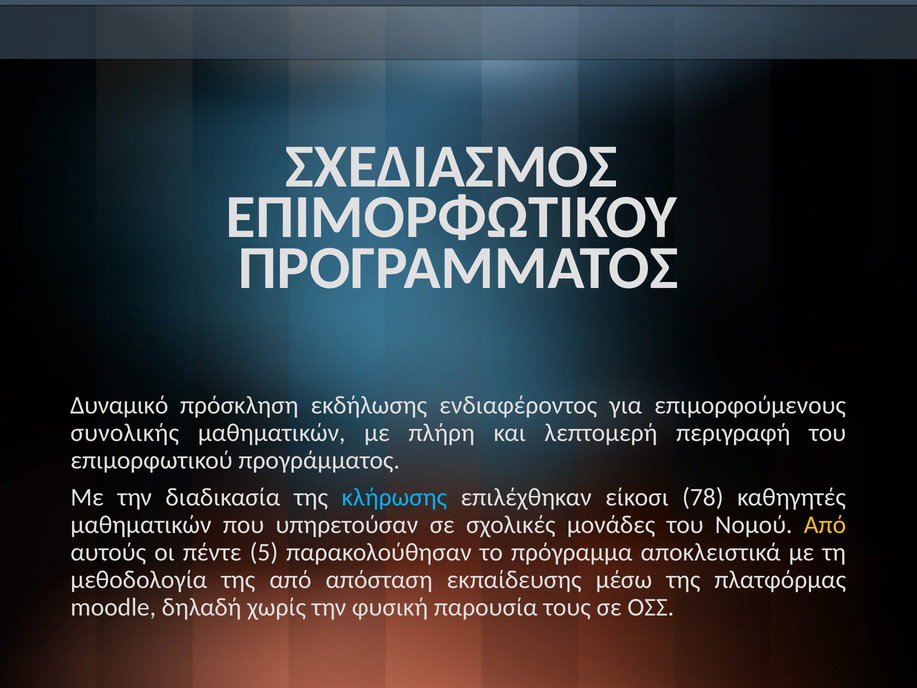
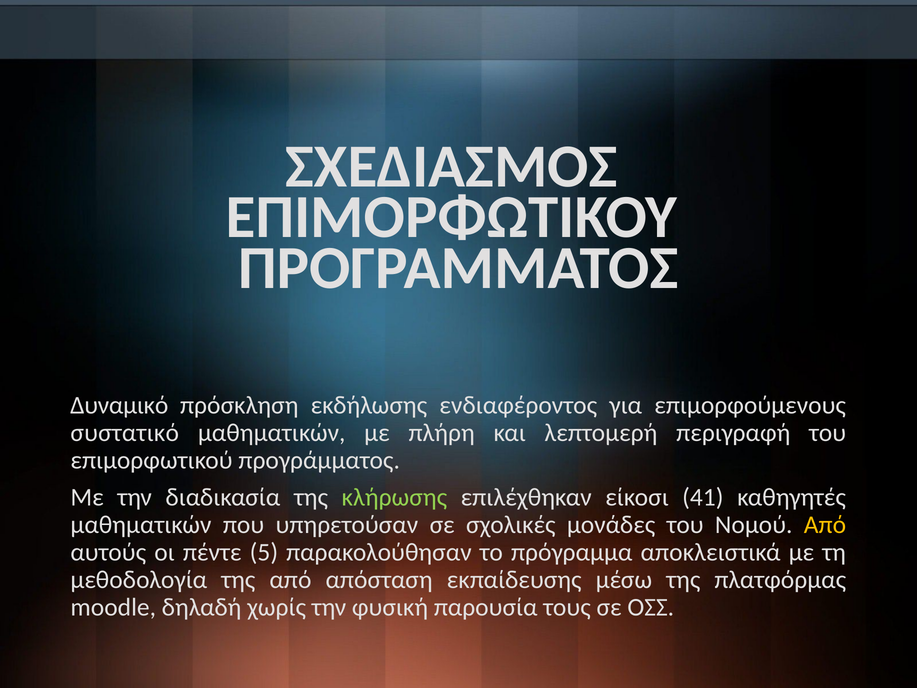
συνολικής: συνολικής -> συστατικό (125, 433)
κλήρωσης colour: light blue -> light green (394, 497)
78: 78 -> 41 (703, 497)
